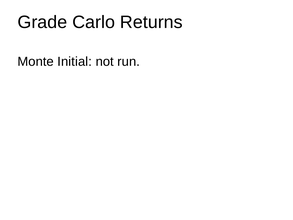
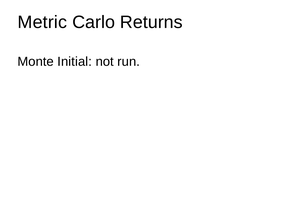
Grade: Grade -> Metric (42, 22)
